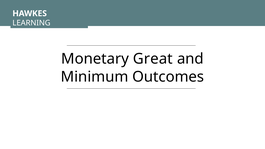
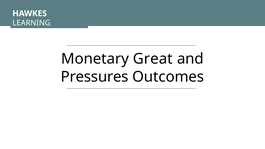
Minimum: Minimum -> Pressures (95, 77)
